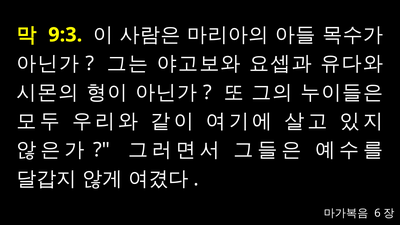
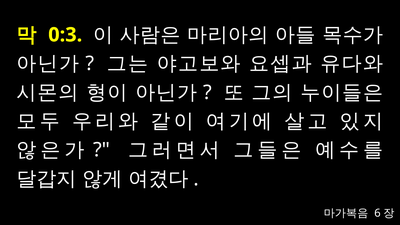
9:3: 9:3 -> 0:3 (65, 35)
